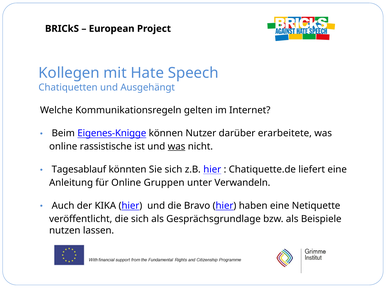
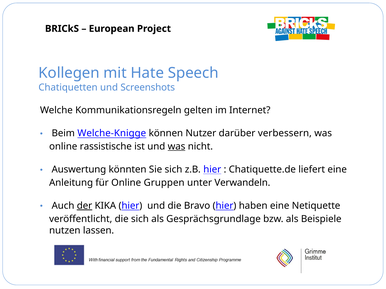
Ausgehängt: Ausgehängt -> Screenshots (148, 88)
Eigenes-Knigge: Eigenes-Knigge -> Welche-Knigge (112, 134)
erarbeitete: erarbeitete -> verbessern (285, 134)
Tagesablauf: Tagesablauf -> Auswertung (79, 170)
der underline: none -> present (85, 206)
